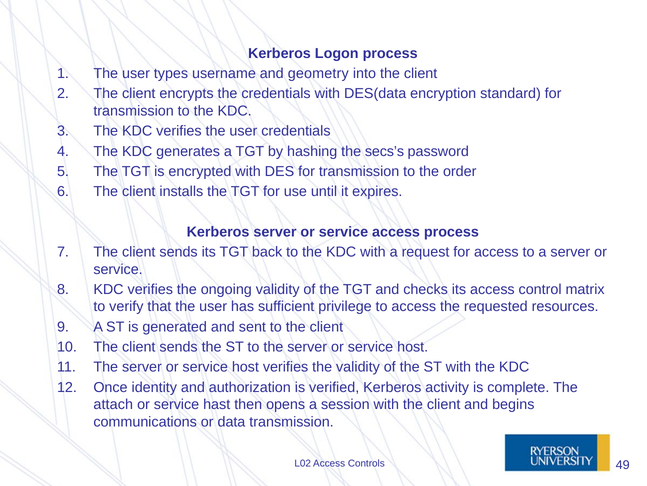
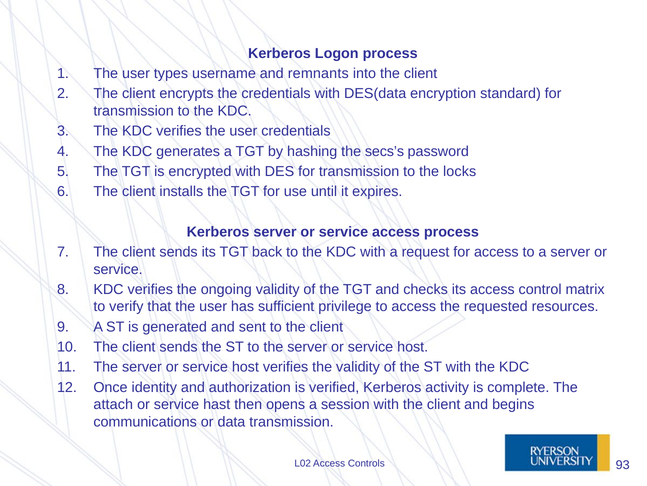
geometry: geometry -> remnants (318, 73)
order: order -> locks (460, 171)
49: 49 -> 93 (623, 465)
